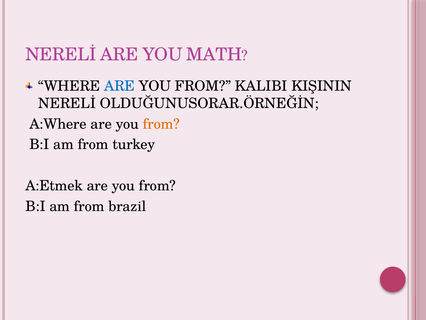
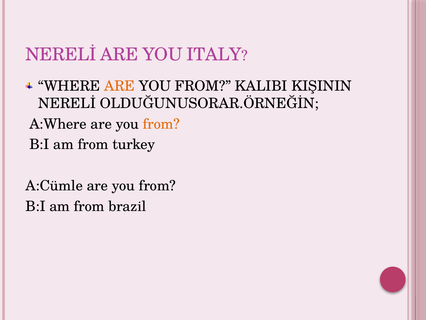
MATH: MATH -> ITALY (214, 55)
ARE colour: blue -> orange (120, 86)
A:Etmek: A:Etmek -> A:Cümle (54, 186)
